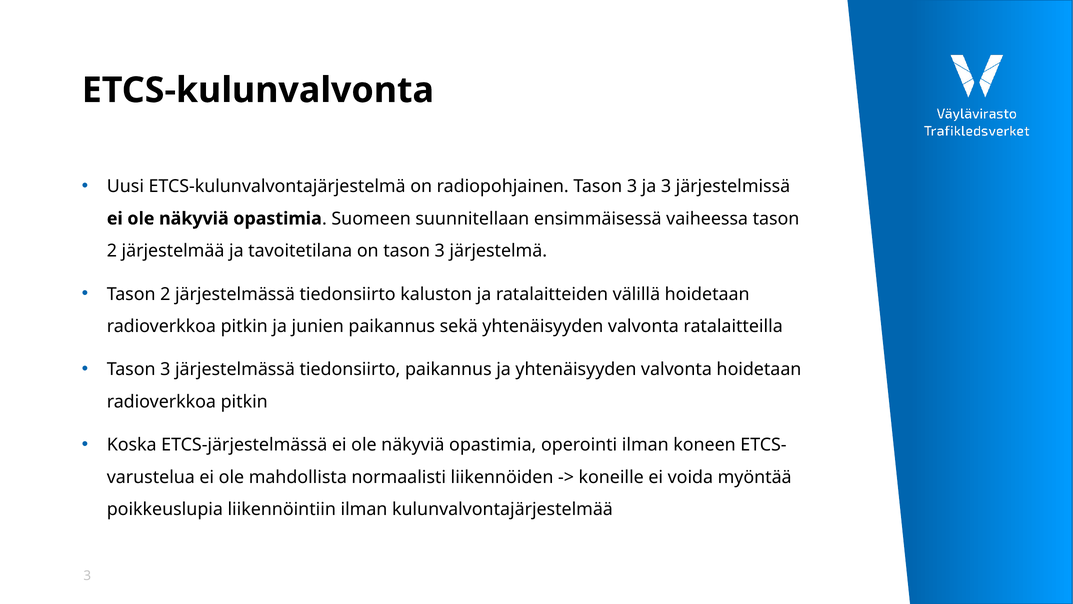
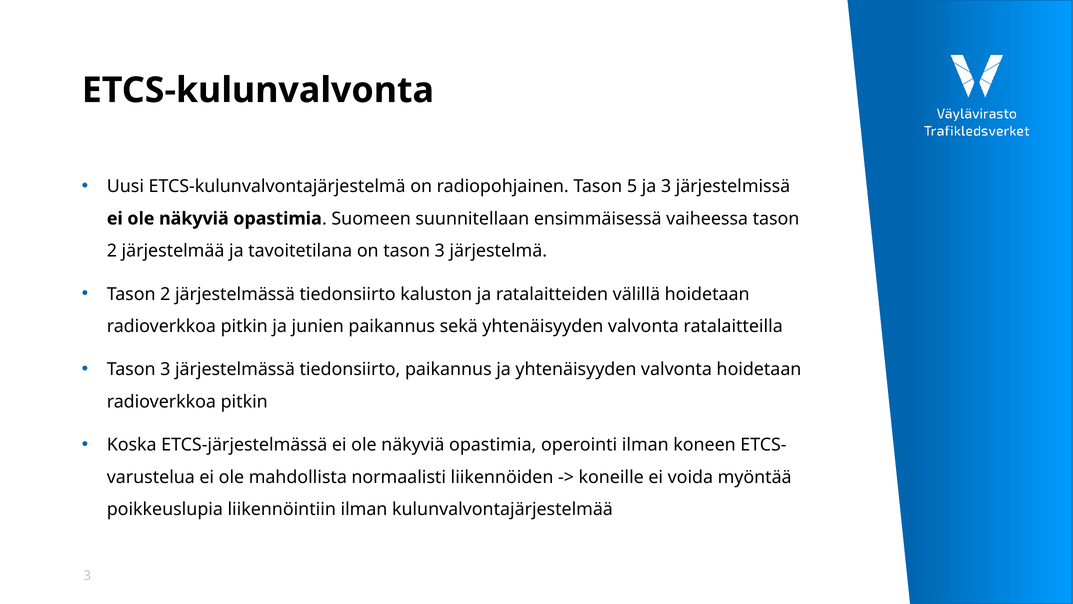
radiopohjainen Tason 3: 3 -> 5 (632, 186)
